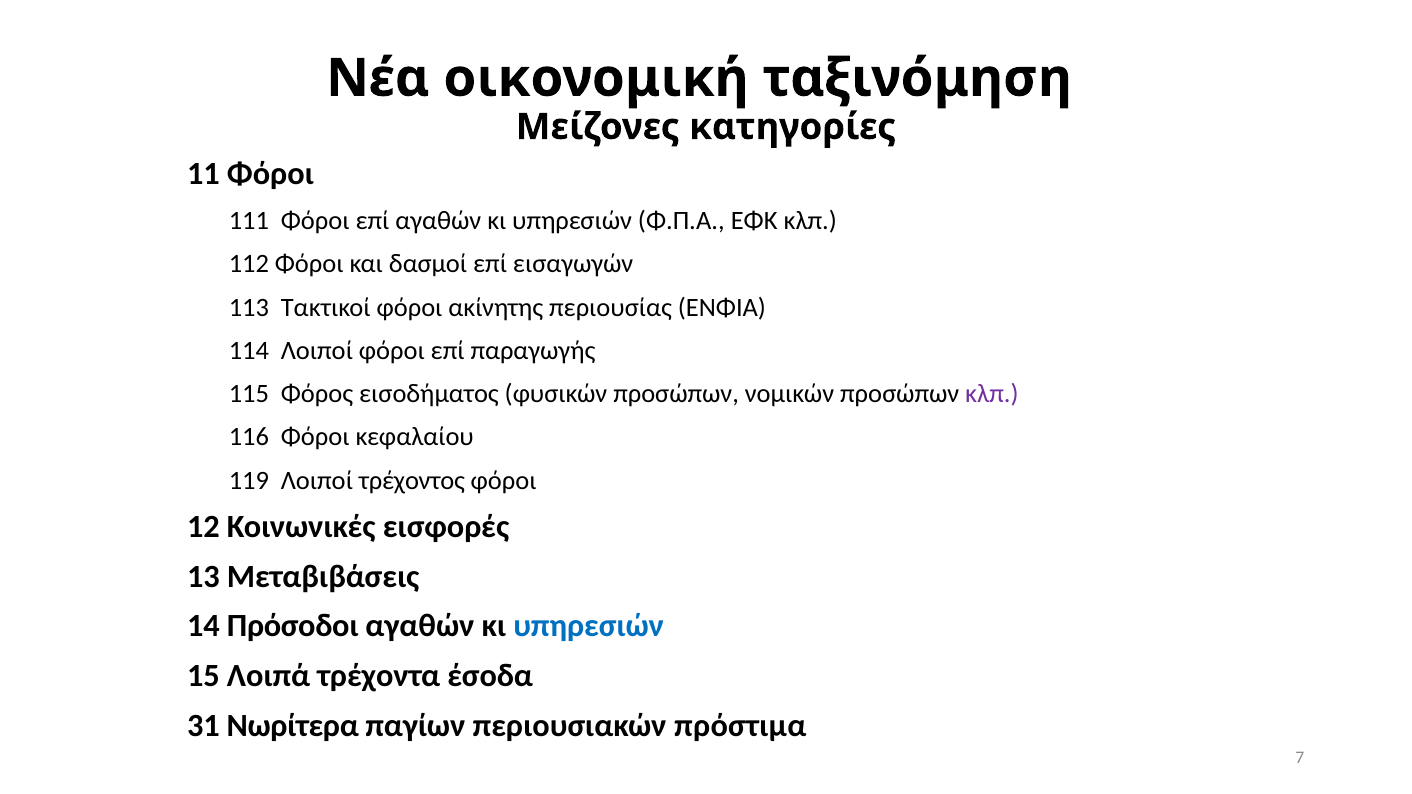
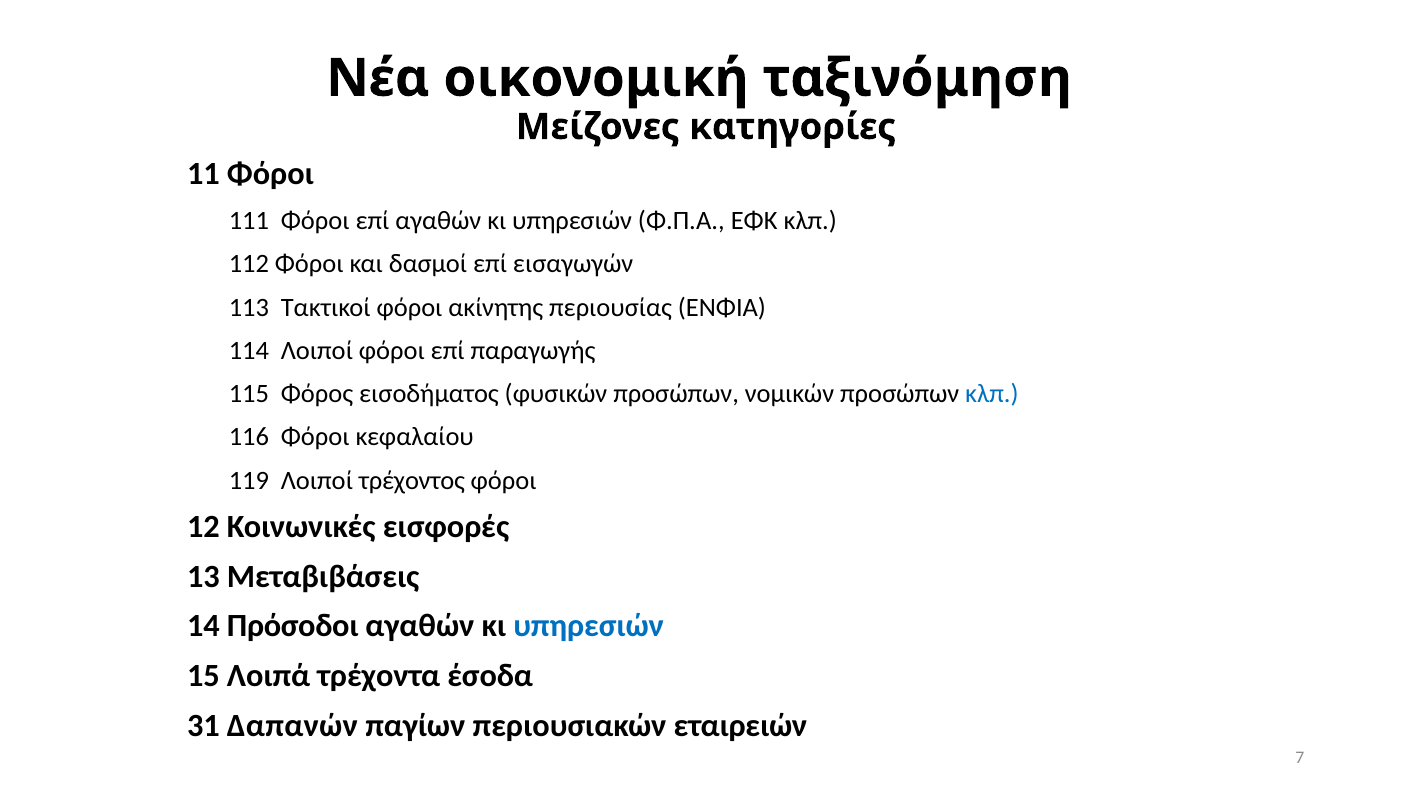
κλπ colour: purple -> blue (992, 394)
Νωρίτερα: Νωρίτερα -> Δαπανών (292, 726)
πρόστιμα: πρόστιμα -> εταιρειών (740, 726)
